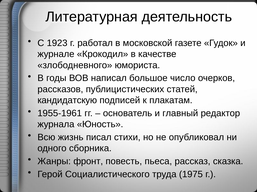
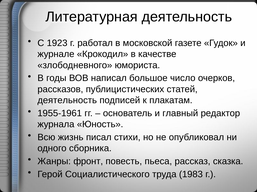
кандидатскую: кандидатскую -> деятельность (67, 101)
1975: 1975 -> 1983 (191, 175)
